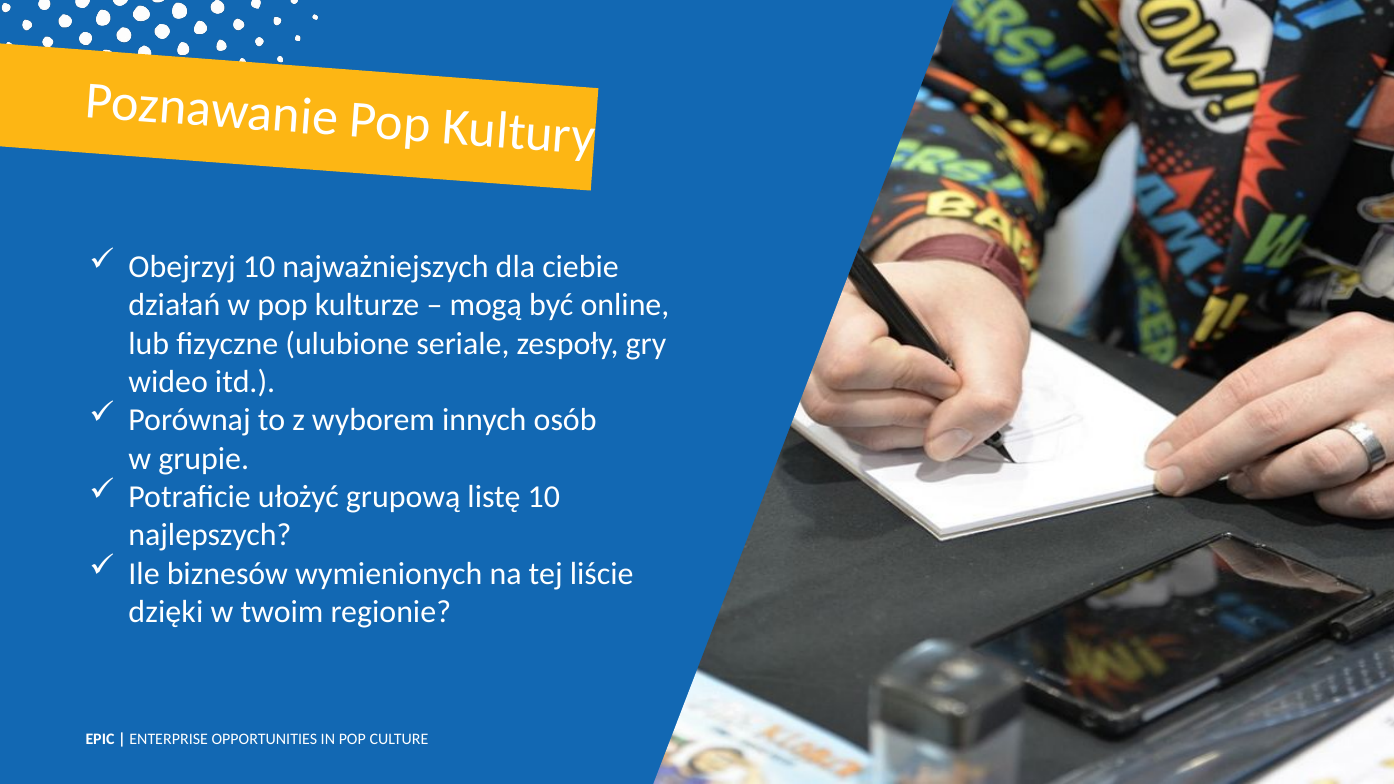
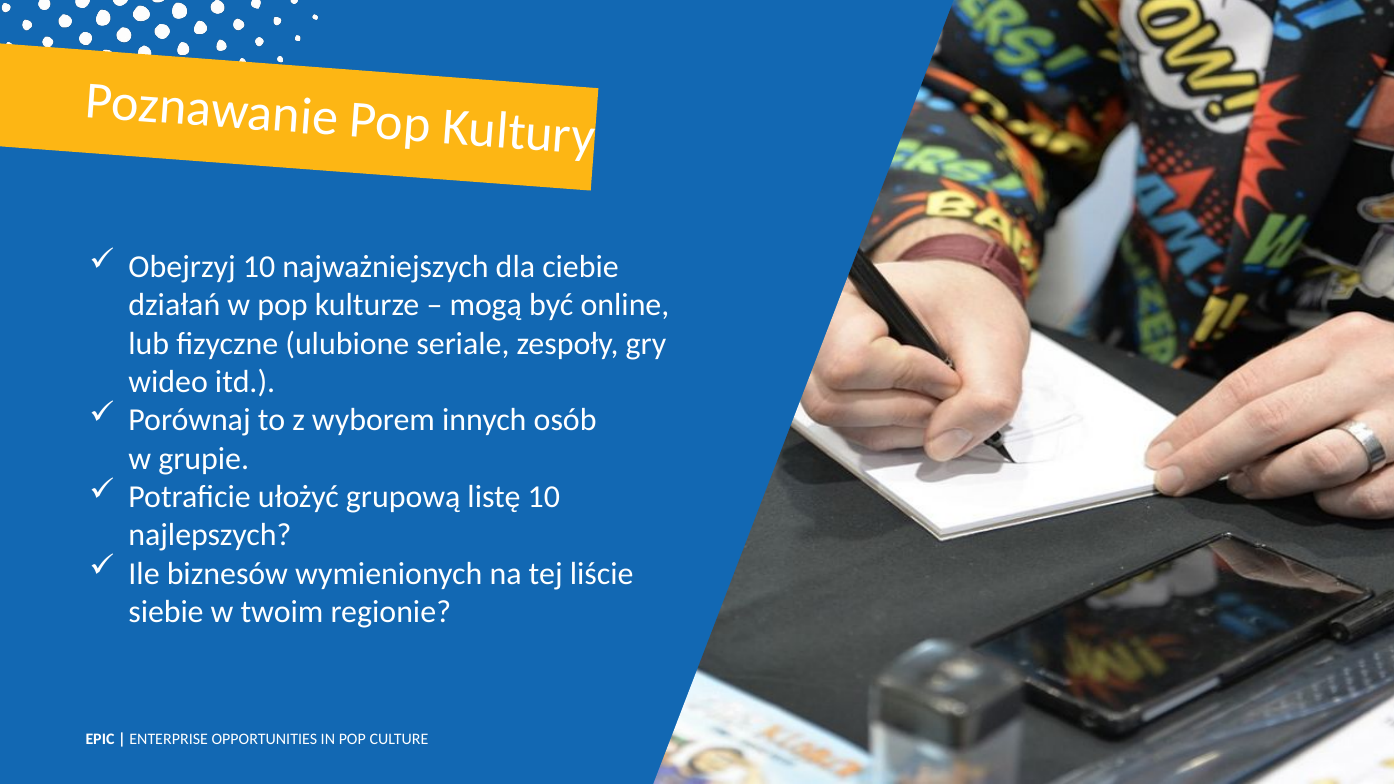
dzięki: dzięki -> siebie (166, 612)
